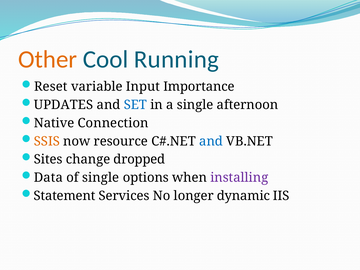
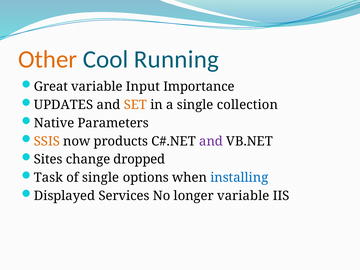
Reset: Reset -> Great (51, 87)
SET colour: blue -> orange (135, 105)
afternoon: afternoon -> collection (247, 105)
Connection: Connection -> Parameters (113, 123)
resource: resource -> products (121, 141)
and colour: blue -> purple (211, 141)
Data: Data -> Task (48, 178)
installing colour: purple -> blue (239, 178)
Statement: Statement -> Displayed (64, 196)
longer dynamic: dynamic -> variable (243, 196)
